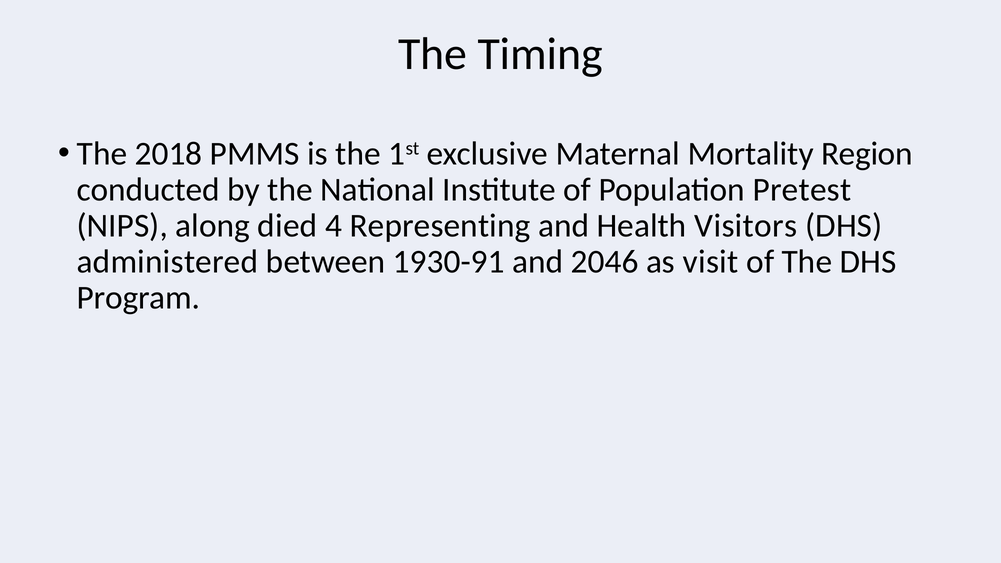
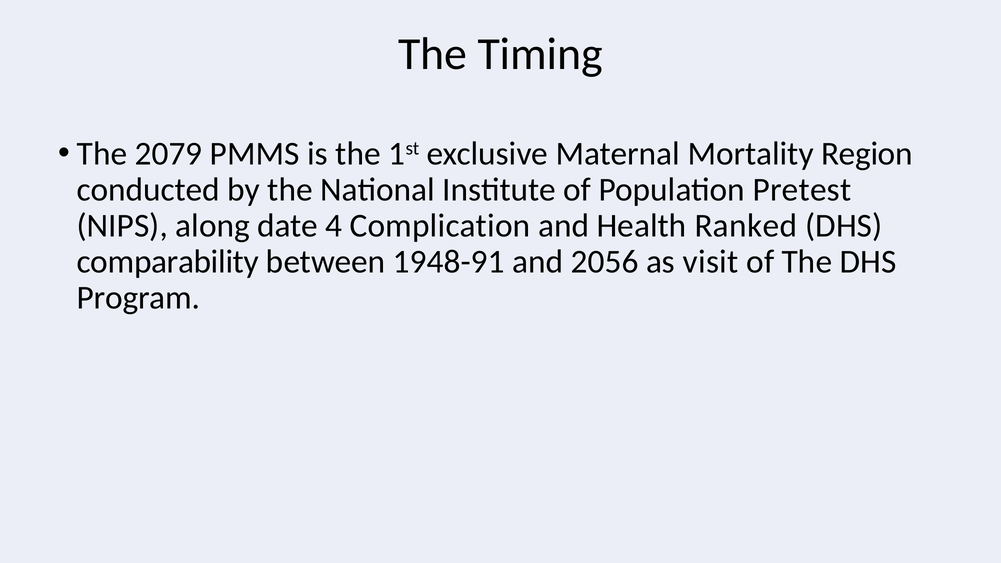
2018: 2018 -> 2079 (169, 154)
died: died -> date (288, 226)
Representing: Representing -> Complication (440, 226)
Visitors: Visitors -> Ranked (746, 226)
administered: administered -> comparability (168, 262)
1930-91: 1930-91 -> 1948-91 (449, 262)
2046: 2046 -> 2056 (605, 262)
